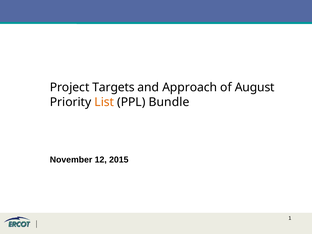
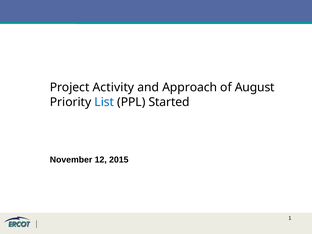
Targets: Targets -> Activity (113, 87)
List colour: orange -> blue (104, 102)
Bundle: Bundle -> Started (169, 102)
